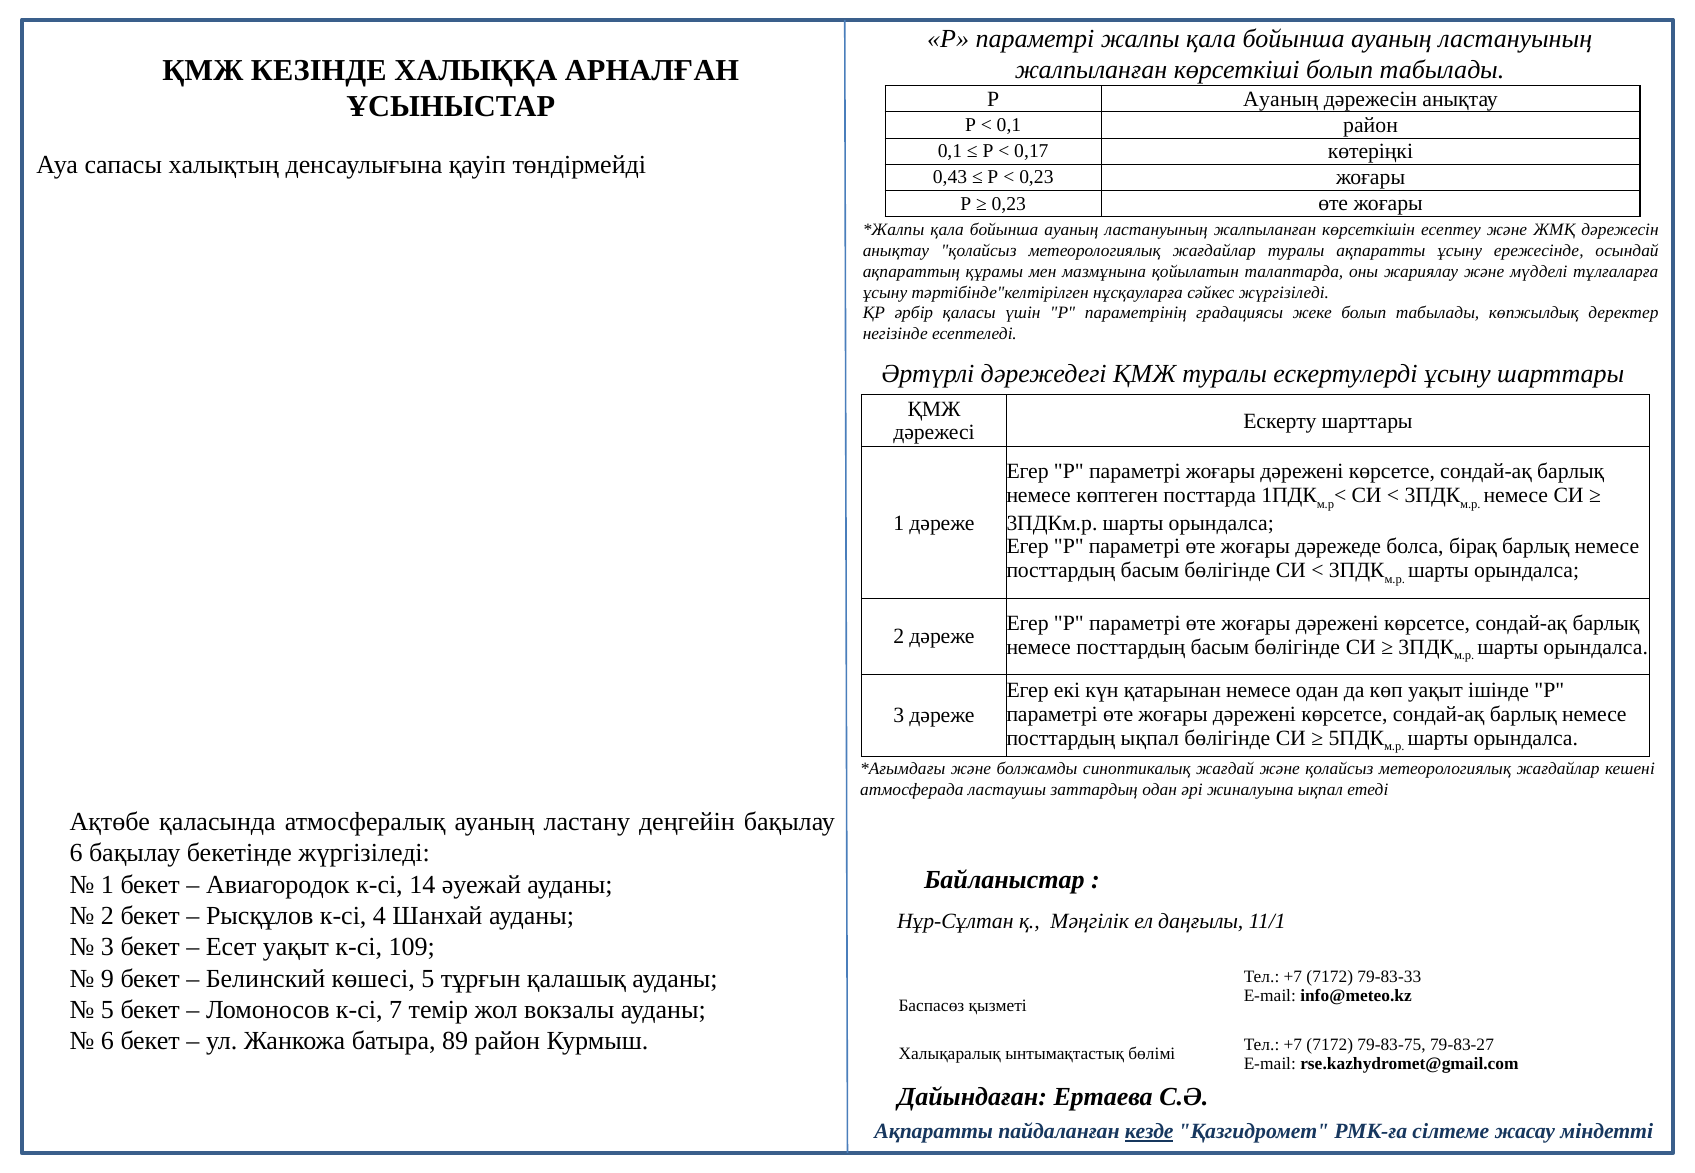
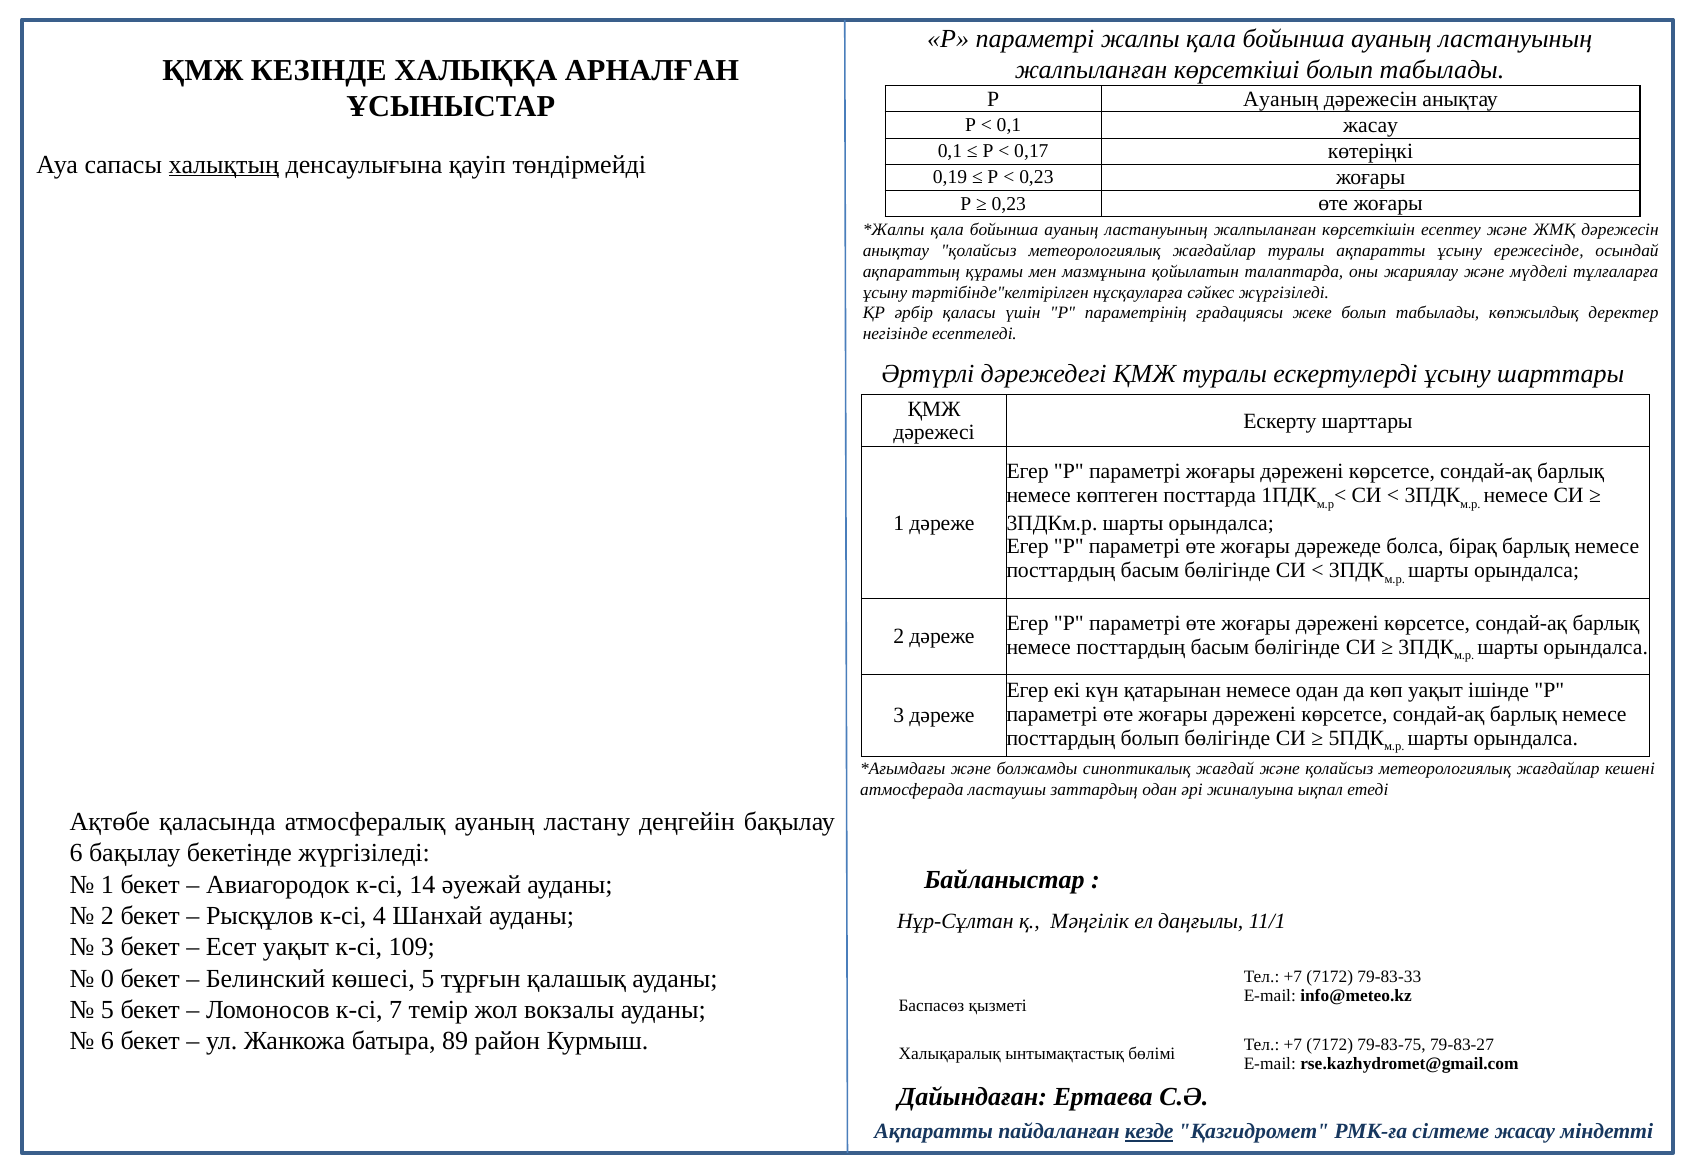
0,1 район: район -> жасау (1371, 125)
халықтың underline: none -> present (224, 164)
0,43: 0,43 -> 0,19 (950, 178)
посттардың ықпал: ықпал -> болып (1150, 738)
9: 9 -> 0 (107, 979)
